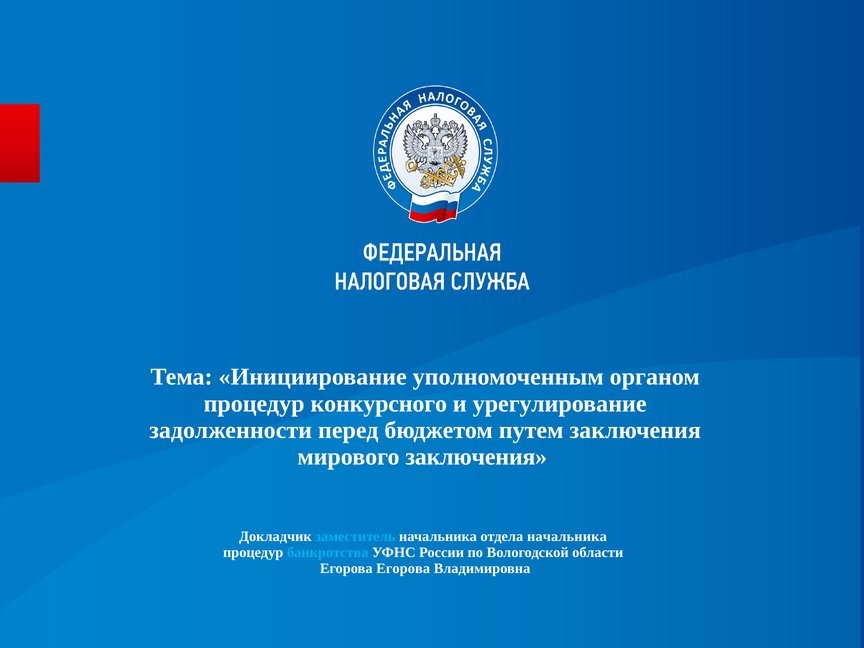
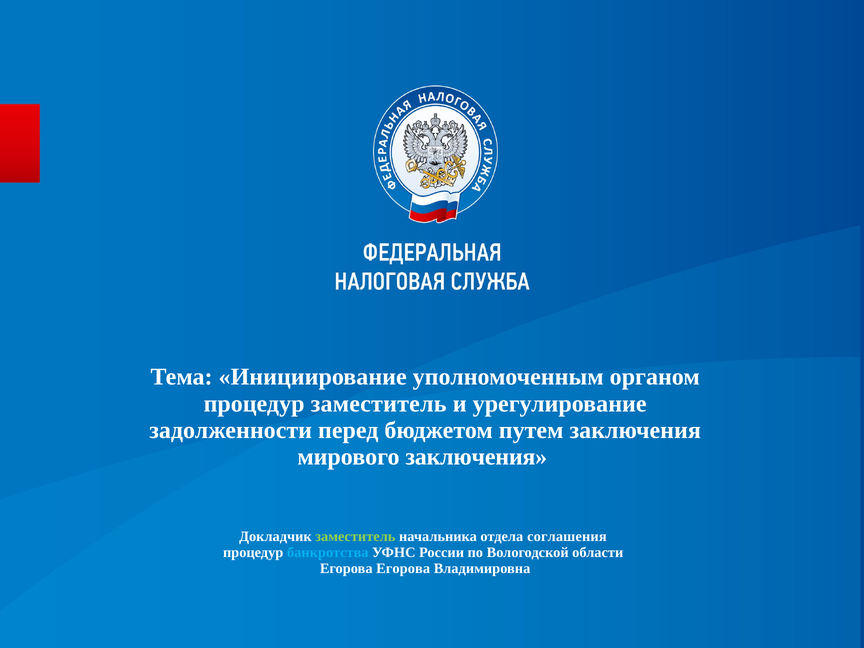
процедур конкурсного: конкурсного -> заместитель (379, 404)
заместитель colour: light blue -> light green (355, 537)
отдела начальника: начальника -> соглашения (567, 537)
